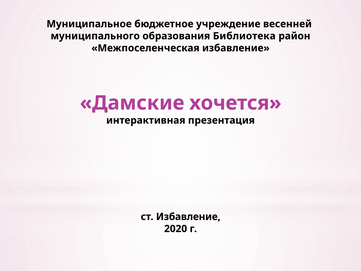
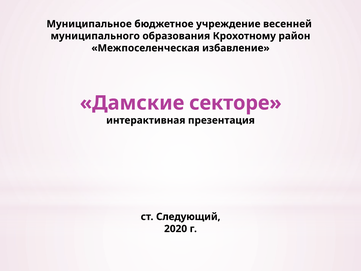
Библиотека: Библиотека -> Крохотному (244, 36)
хочется: хочется -> секторе (235, 103)
ст Избавление: Избавление -> Следующий (188, 217)
